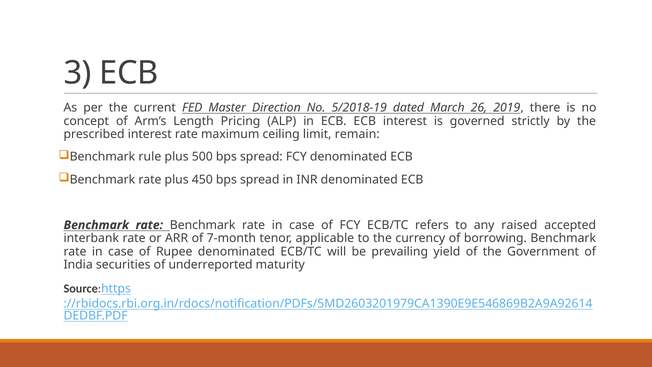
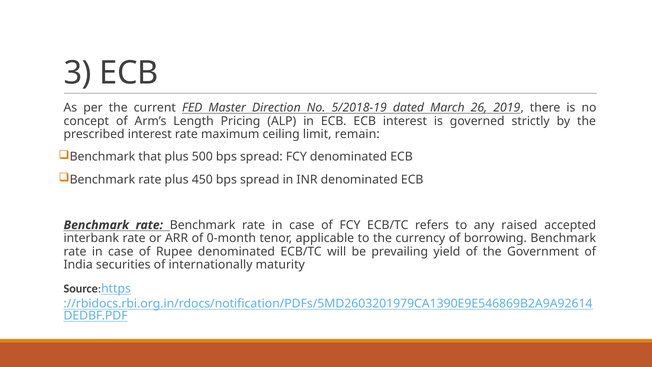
rule: rule -> that (150, 157)
7-month: 7-month -> 0-month (231, 238)
underreported: underreported -> internationally (211, 265)
